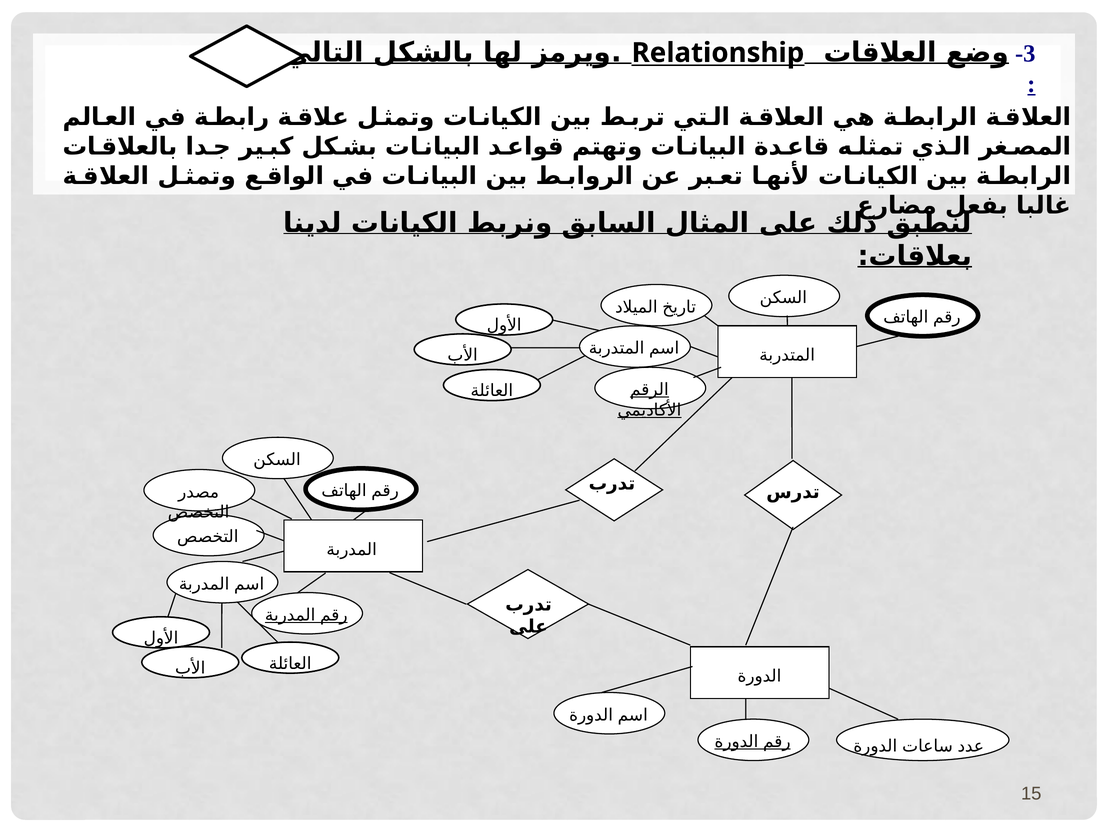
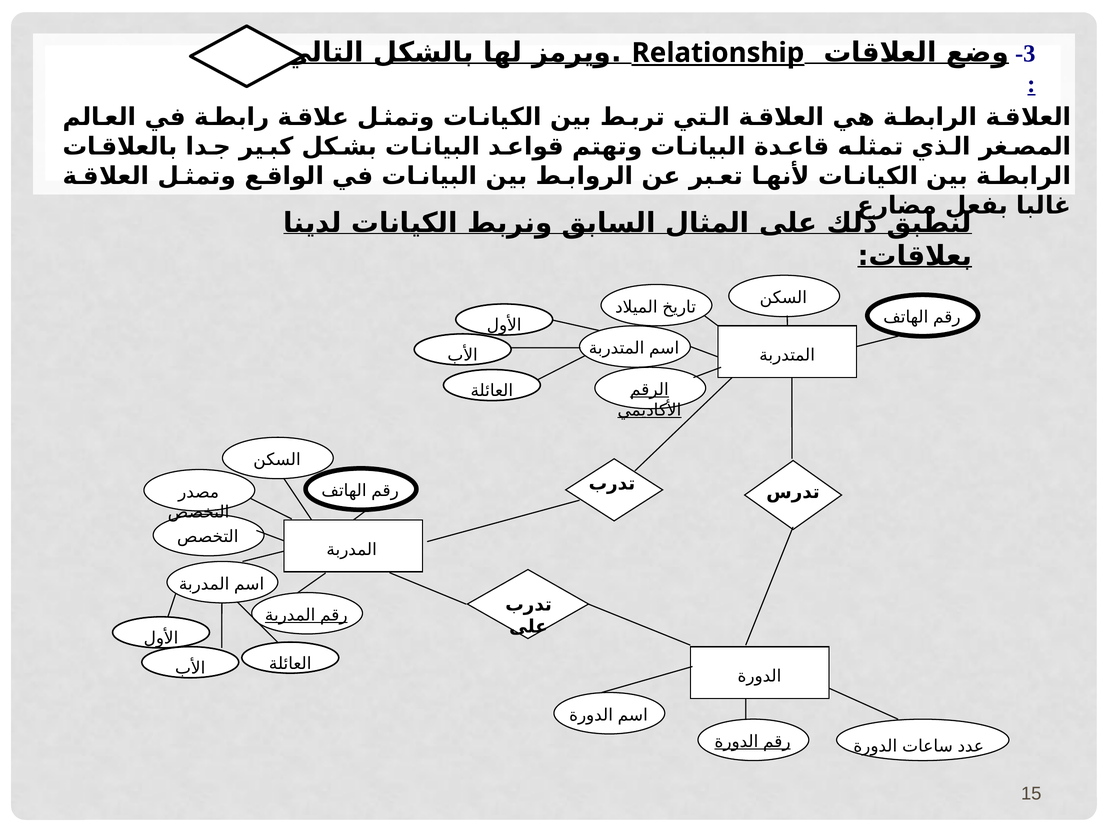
Relationship underline: none -> present (718, 53)
